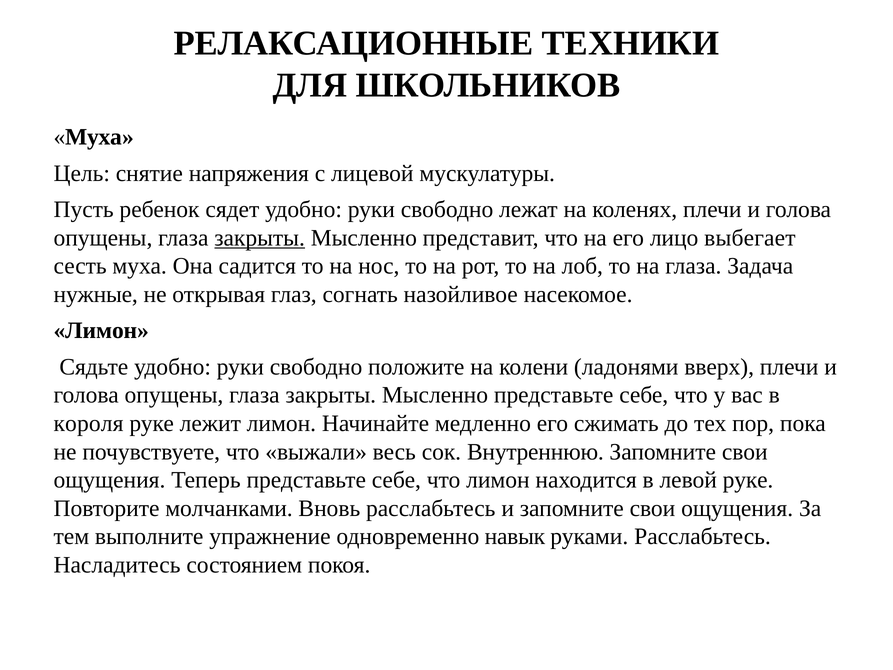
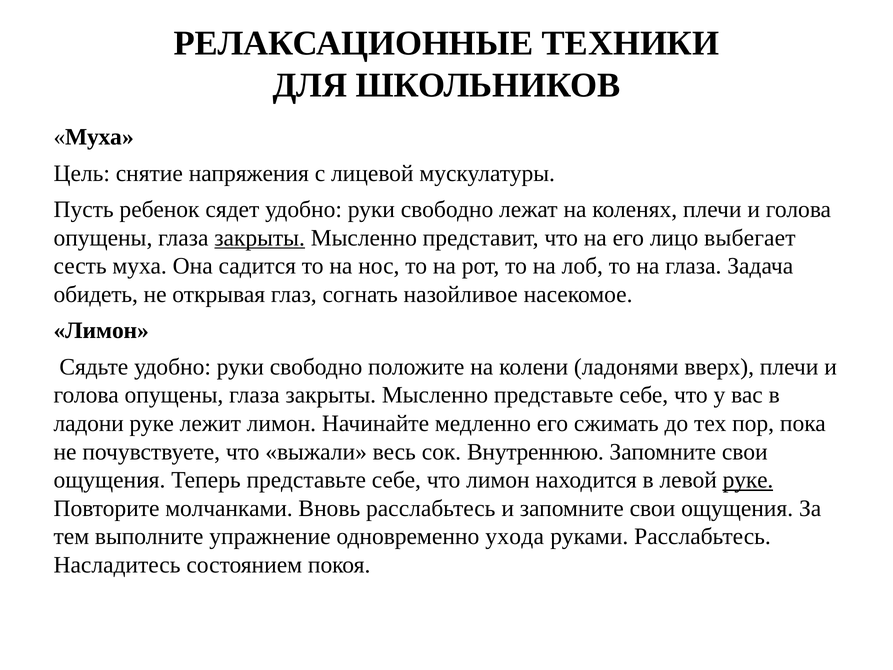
нужные: нужные -> обидеть (96, 294)
короля: короля -> ладони (89, 423)
руке underline: none -> present (748, 480)
навык: навык -> ухода (515, 536)
